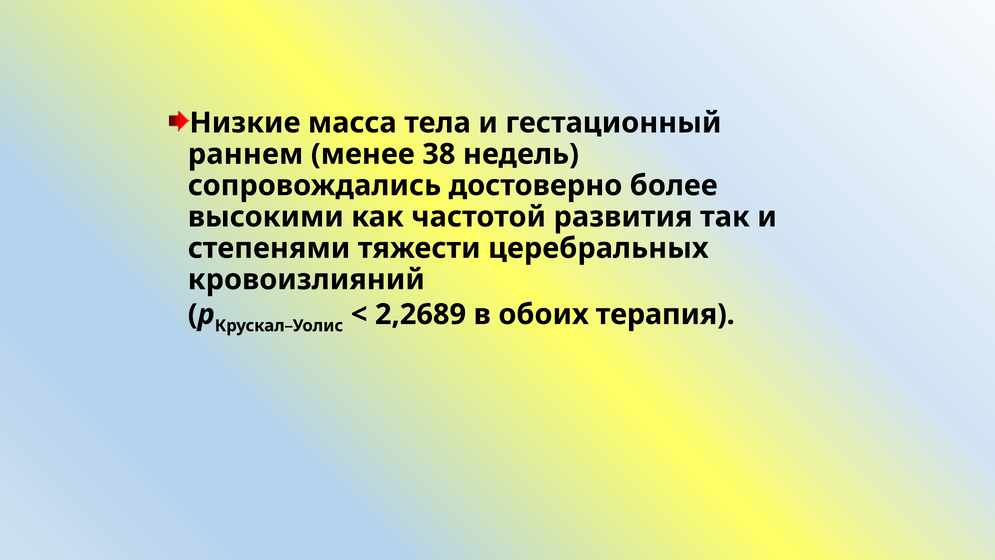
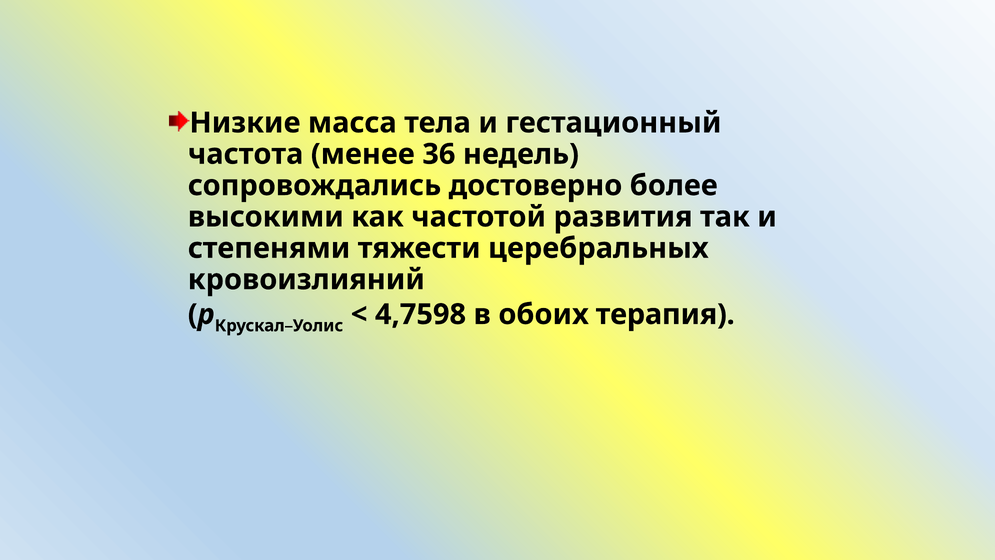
раннем: раннем -> частота (246, 154)
38: 38 -> 36 (439, 154)
2,2689: 2,2689 -> 4,7598 (421, 314)
